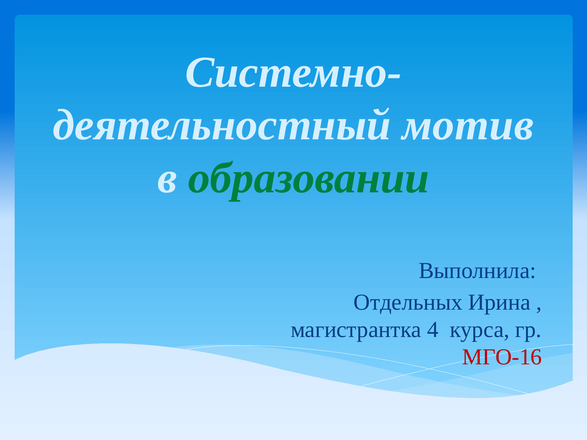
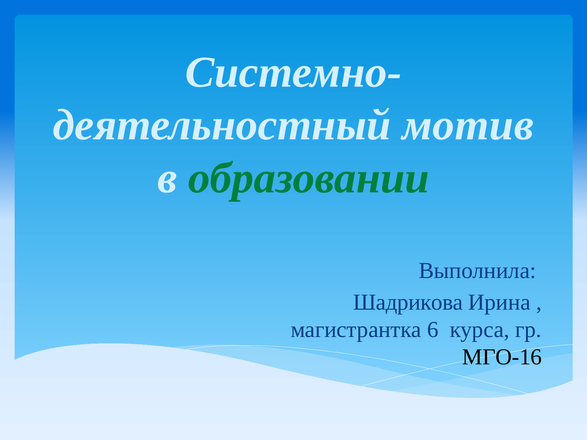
Отдельных: Отдельных -> Шадрикова (408, 303)
4: 4 -> 6 (433, 330)
МГО-16 colour: red -> black (502, 357)
